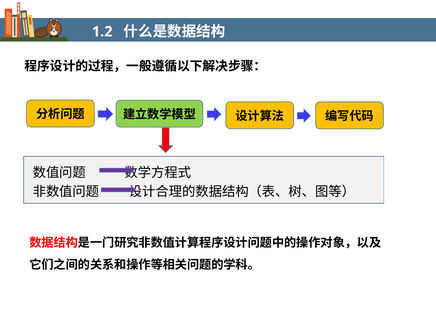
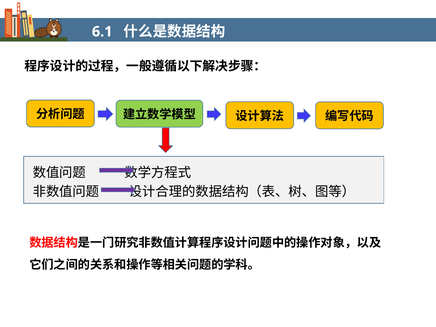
1.2: 1.2 -> 6.1 (102, 32)
